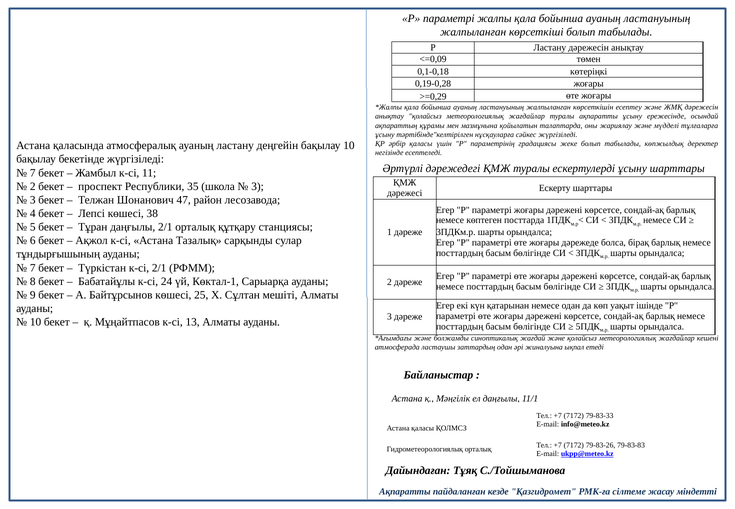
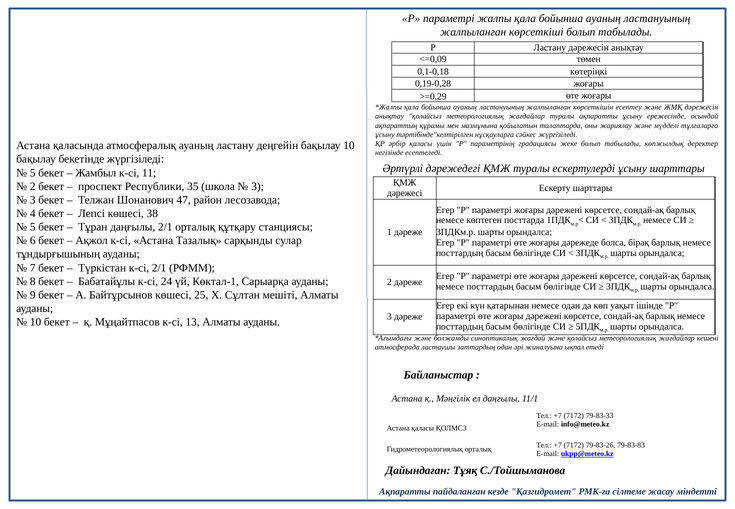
7: 7 -> 5 (33, 173)
